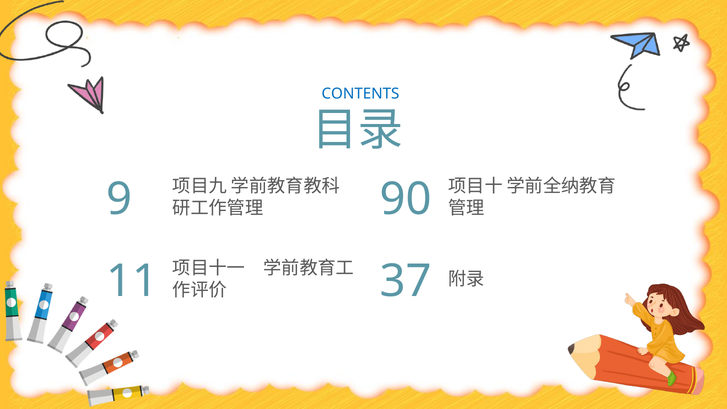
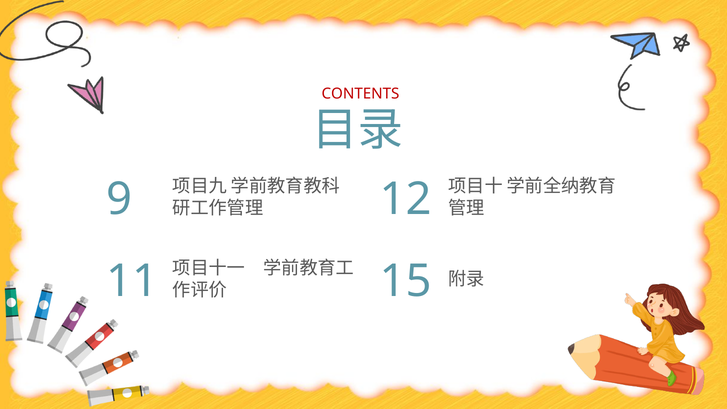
CONTENTS colour: blue -> red (360, 94)
90: 90 -> 12 (406, 199)
37: 37 -> 15 (406, 281)
